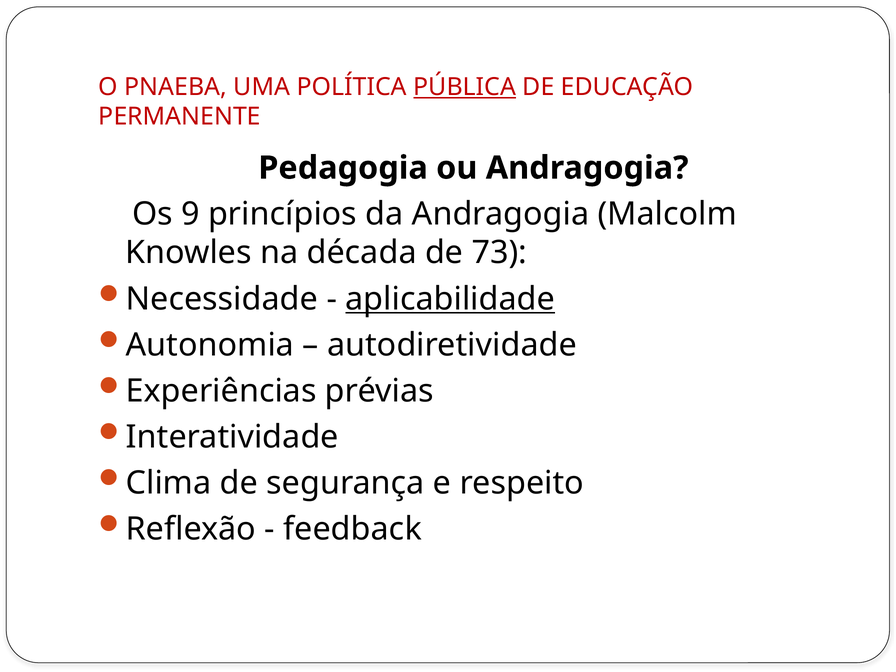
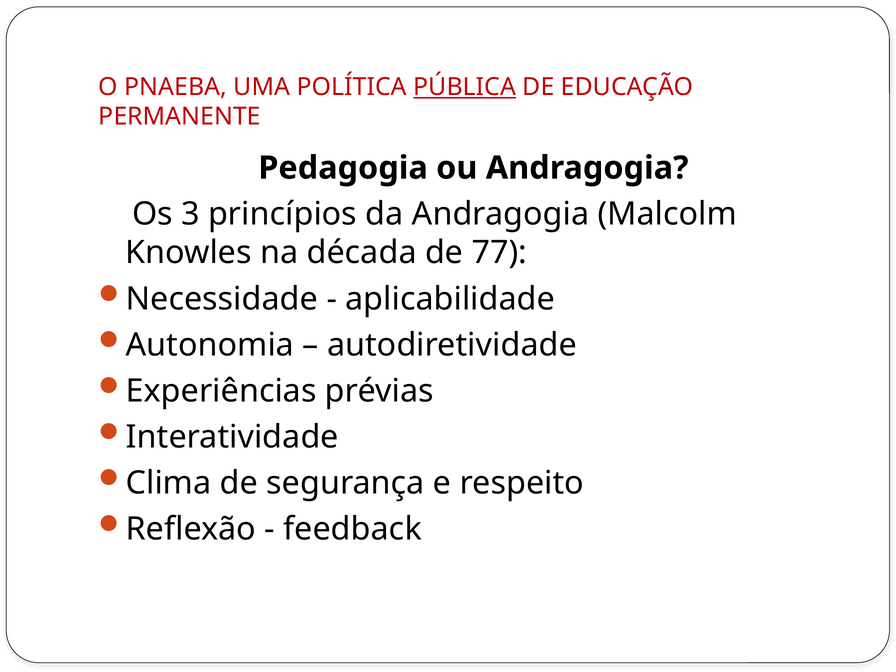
9: 9 -> 3 (190, 214)
73: 73 -> 77 (499, 253)
aplicabilidade underline: present -> none (450, 299)
